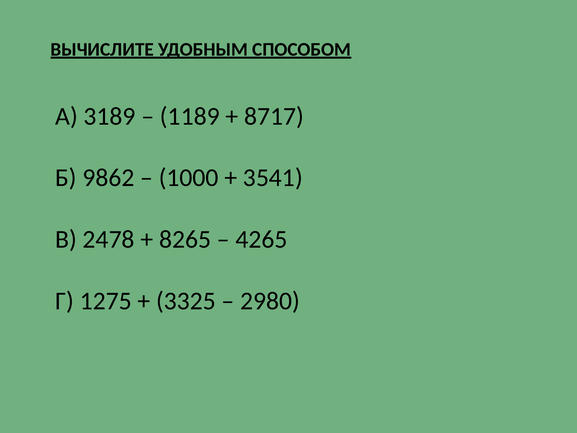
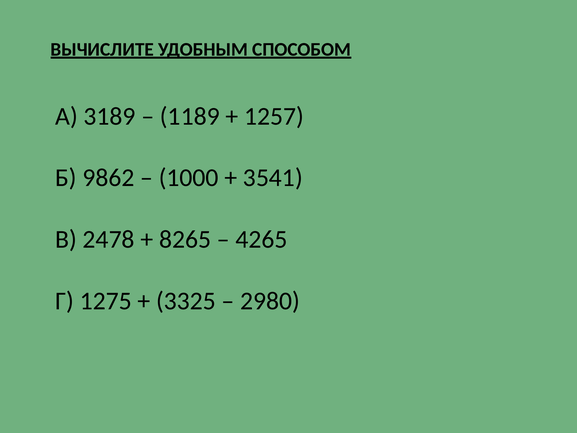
8717: 8717 -> 1257 (274, 116)
